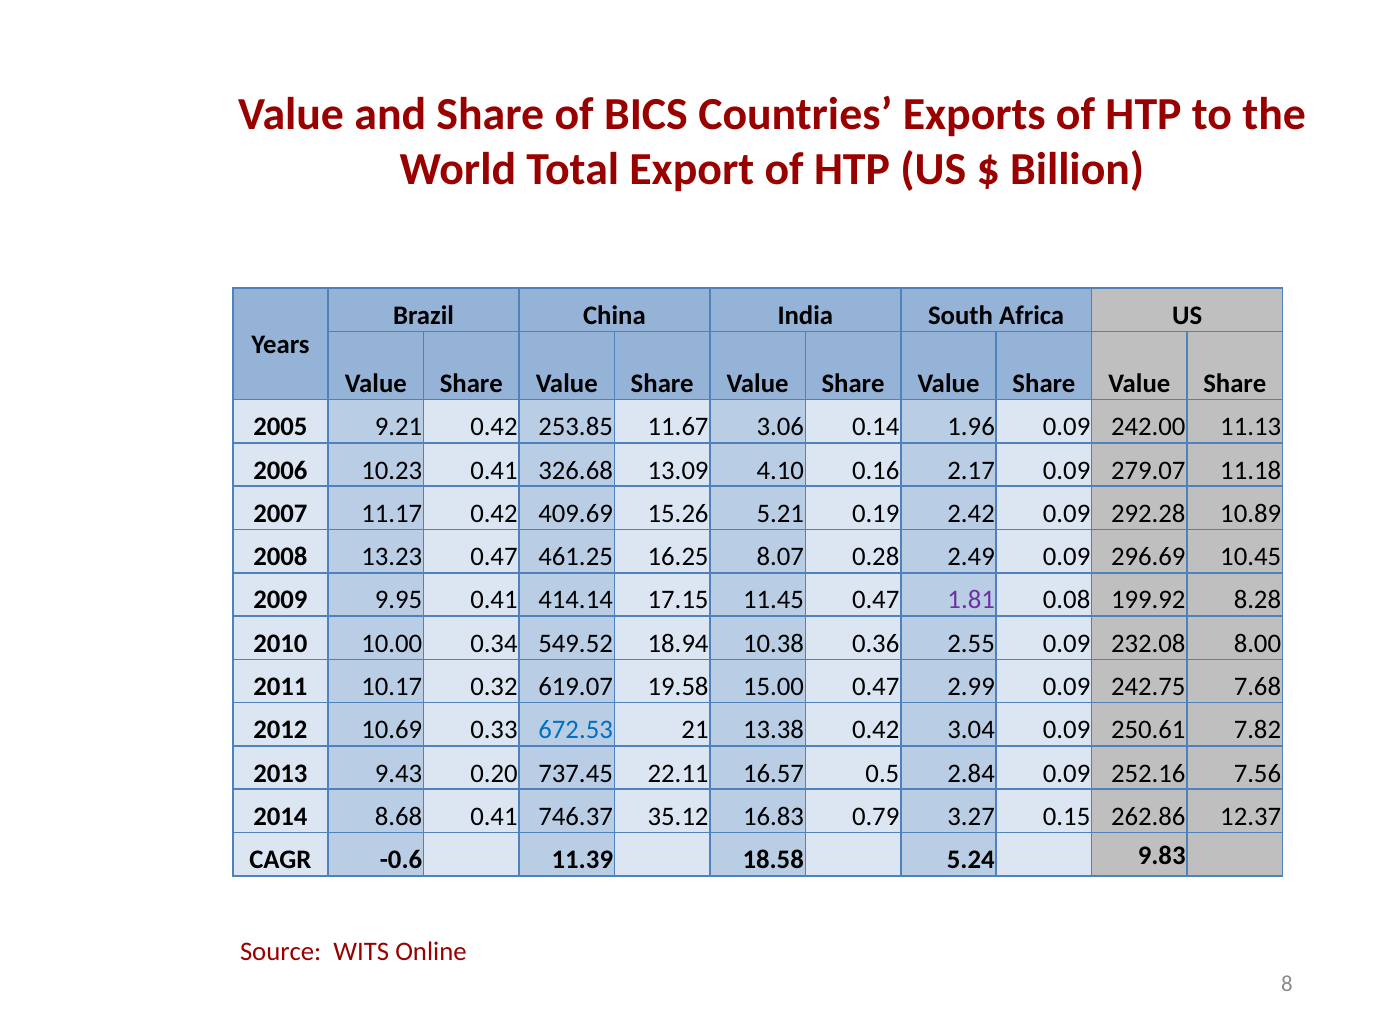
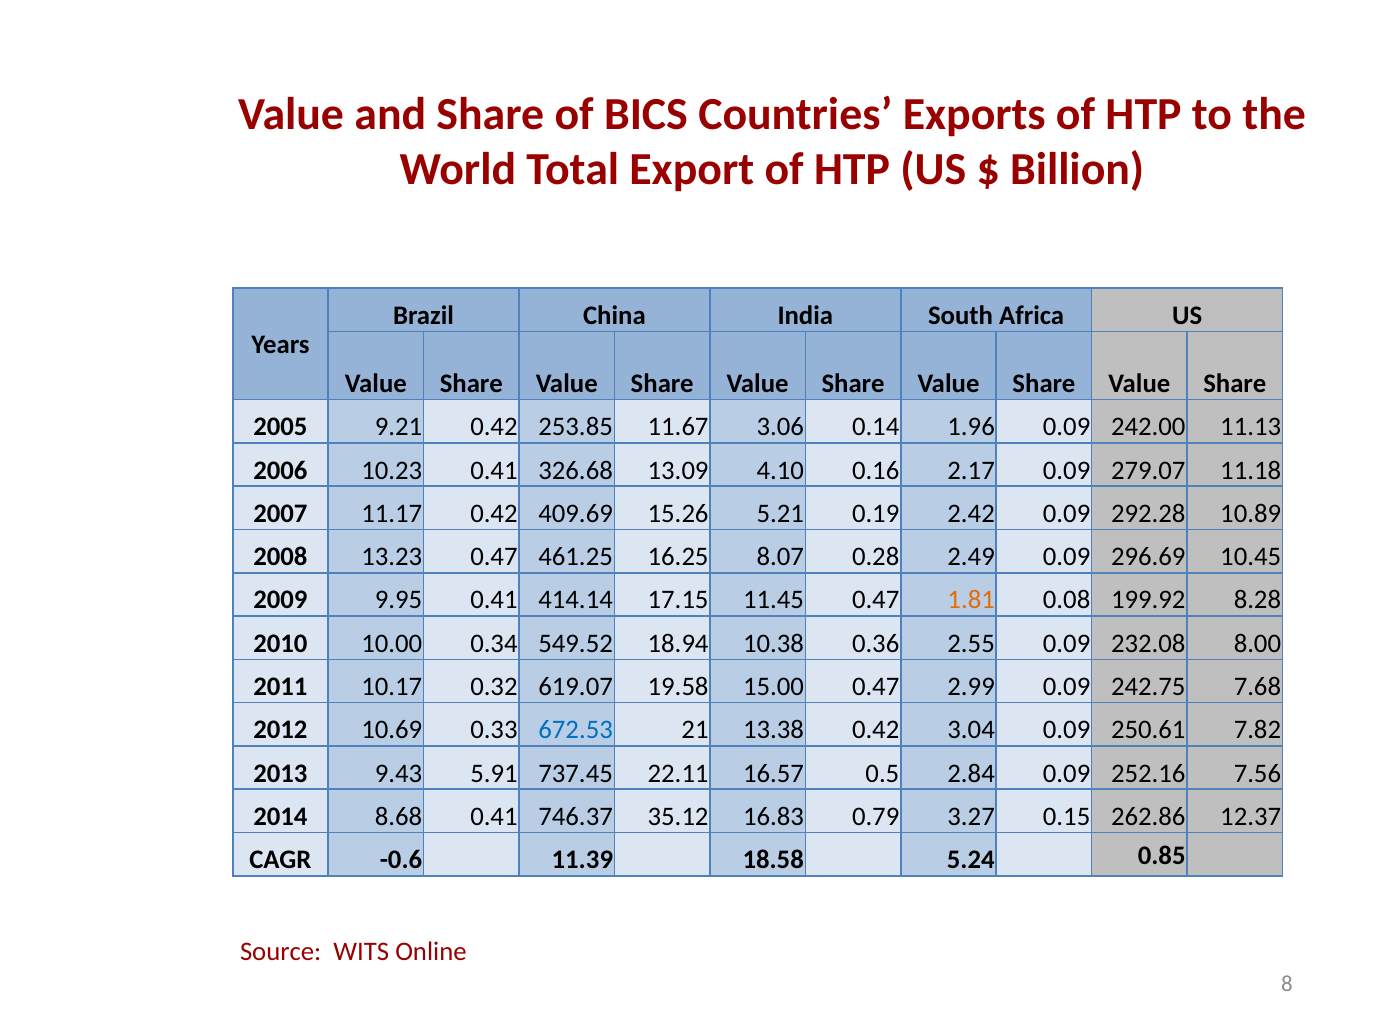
1.81 colour: purple -> orange (971, 600)
0.20: 0.20 -> 5.91 (494, 774)
9.83: 9.83 -> 0.85 (1162, 856)
